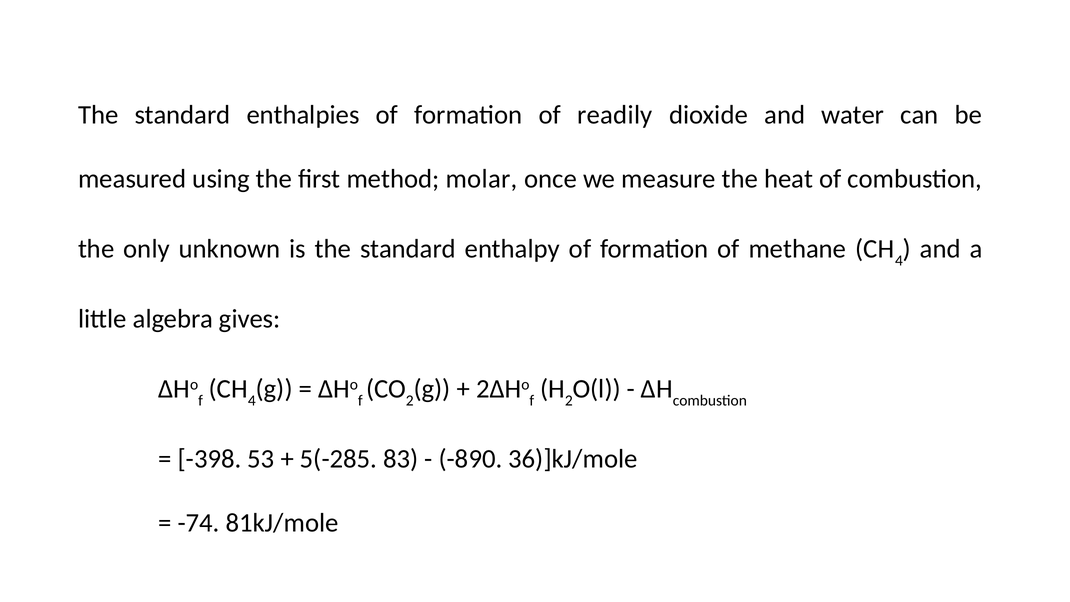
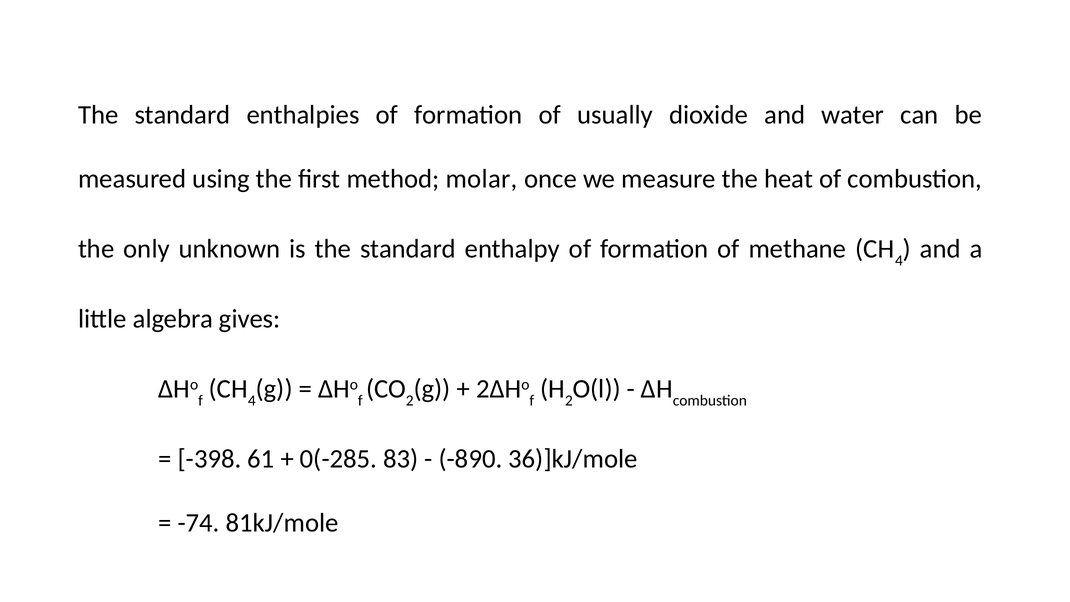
readily: readily -> usually (615, 115)
53: 53 -> 61 (261, 459)
5(-285: 5(-285 -> 0(-285 (339, 459)
